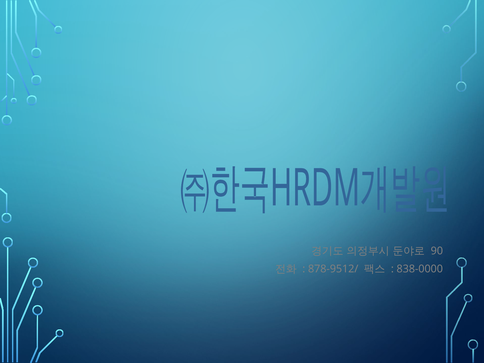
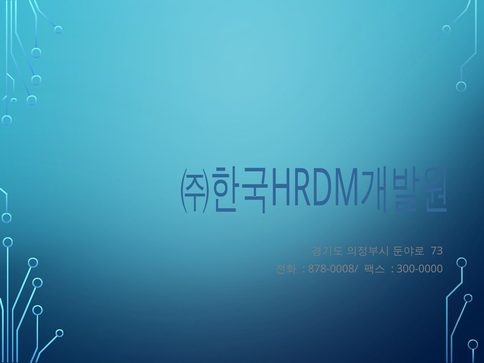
90: 90 -> 73 (437, 251)
878-9512/: 878-9512/ -> 878-0008/ (333, 269)
838-0000: 838-0000 -> 300-0000 (420, 269)
